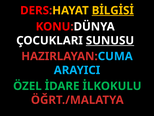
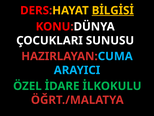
SUNUSU underline: present -> none (110, 40)
